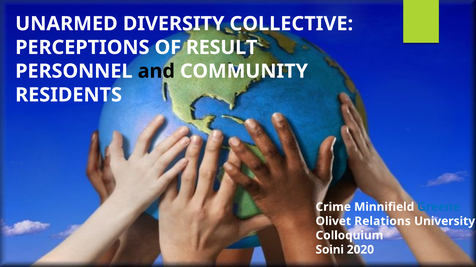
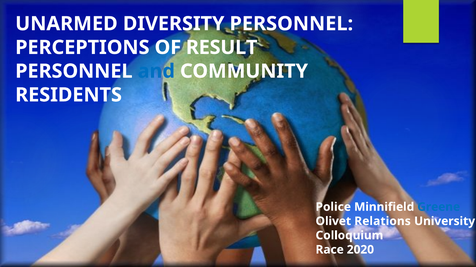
DIVERSITY COLLECTIVE: COLLECTIVE -> PERSONNEL (291, 24)
and colour: black -> blue (156, 71)
Crime: Crime -> Police (333, 207)
Soini: Soini -> Race (330, 250)
